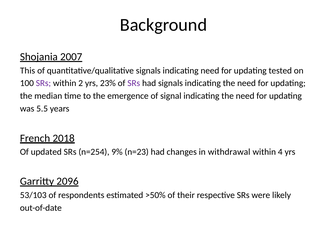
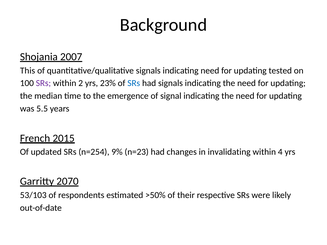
SRs colour: purple -> blue (134, 83)
2018: 2018 -> 2015 (64, 138)
withdrawal: withdrawal -> invalidating (229, 152)
2096: 2096 -> 2070 (67, 182)
